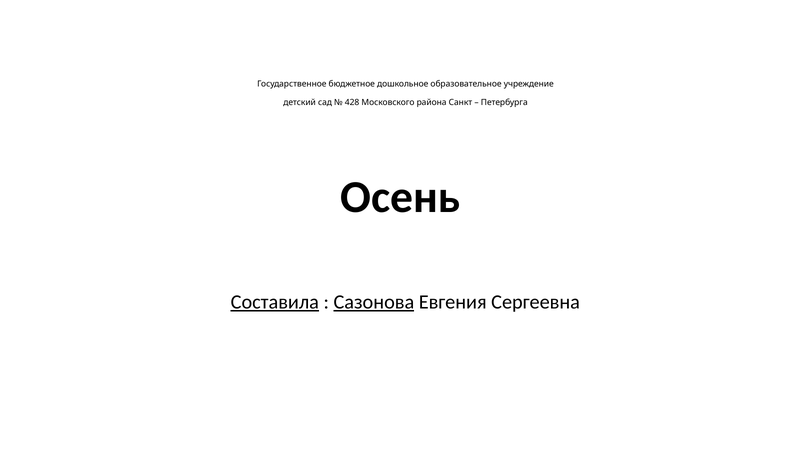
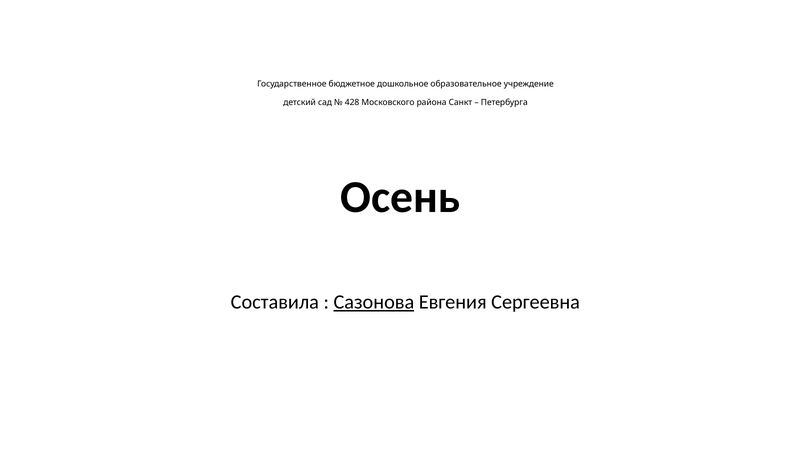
Составила underline: present -> none (275, 302)
